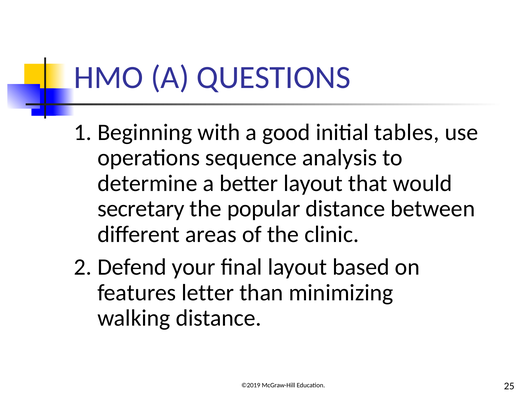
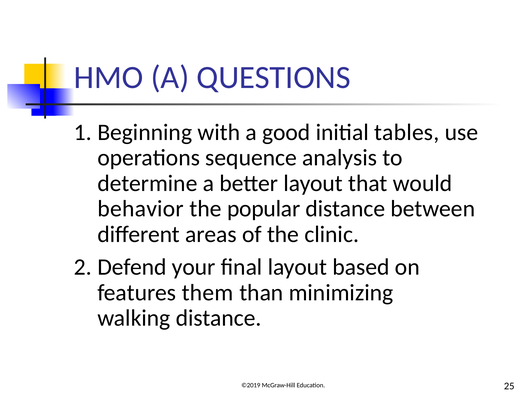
secretary: secretary -> behavior (141, 209)
letter: letter -> them (208, 293)
